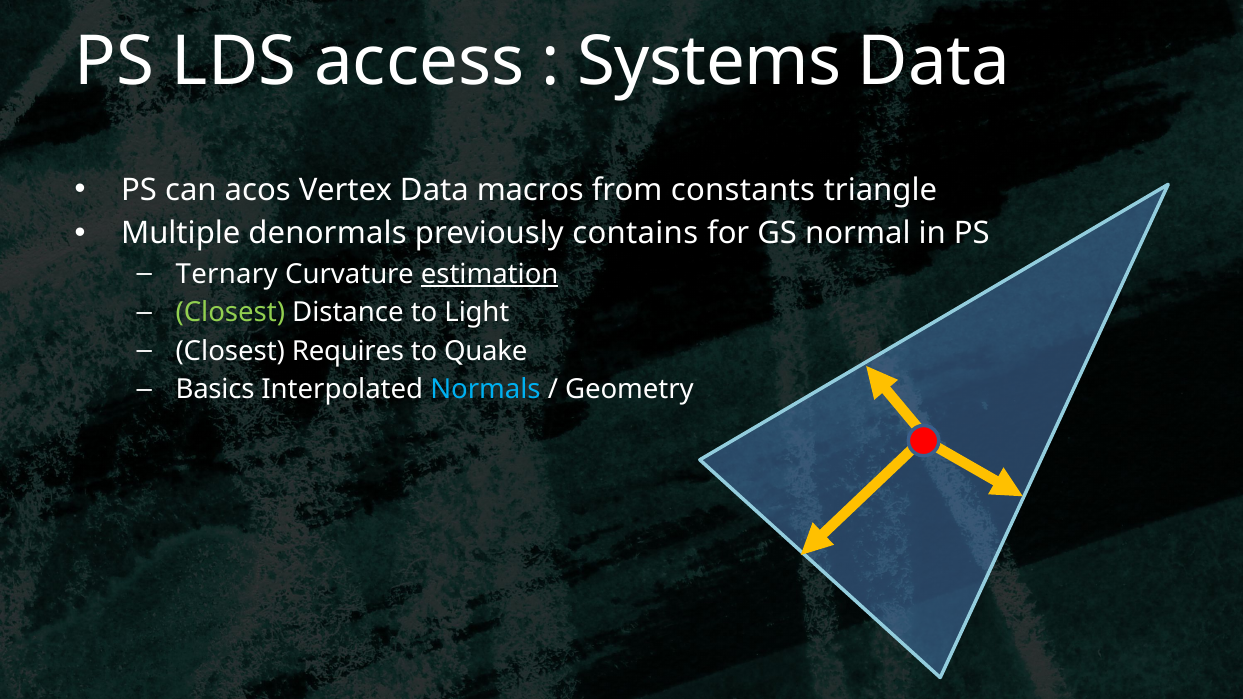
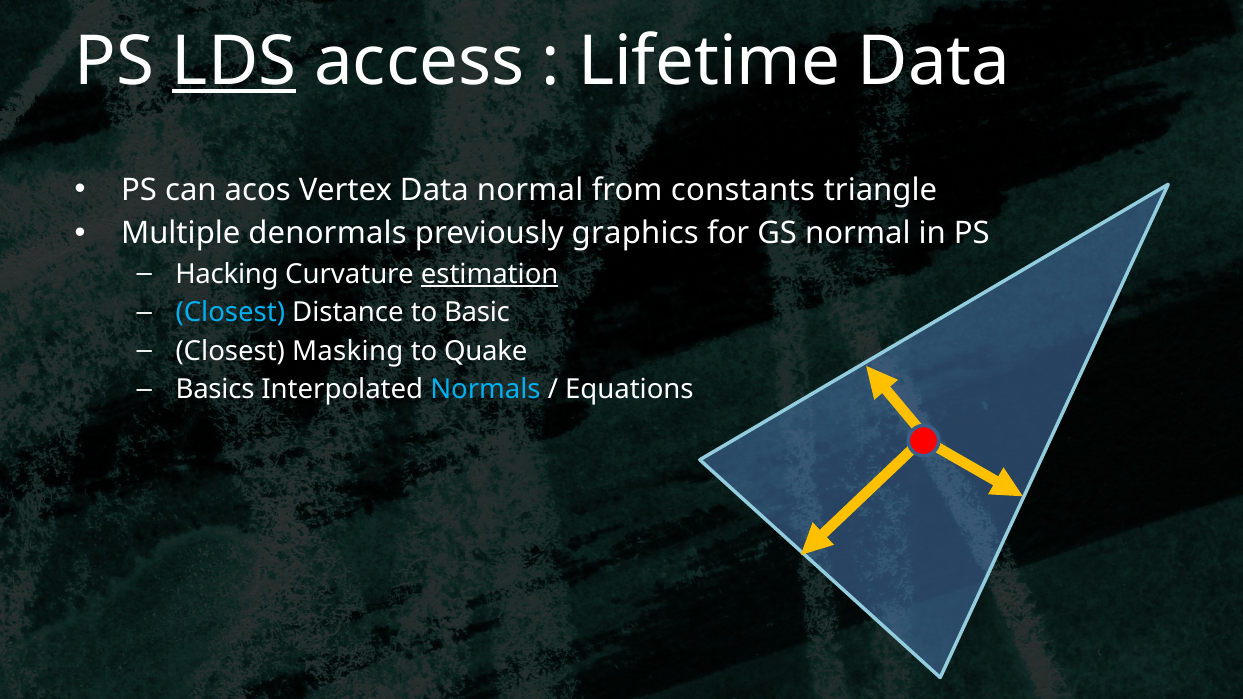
LDS underline: none -> present (234, 61)
Systems: Systems -> Lifetime (709, 61)
Data macros: macros -> normal (530, 190)
contains: contains -> graphics (635, 234)
Ternary: Ternary -> Hacking (227, 274)
Closest colour: light green -> light blue (230, 313)
Light: Light -> Basic (477, 313)
Requires: Requires -> Masking (348, 351)
Geometry: Geometry -> Equations (629, 390)
